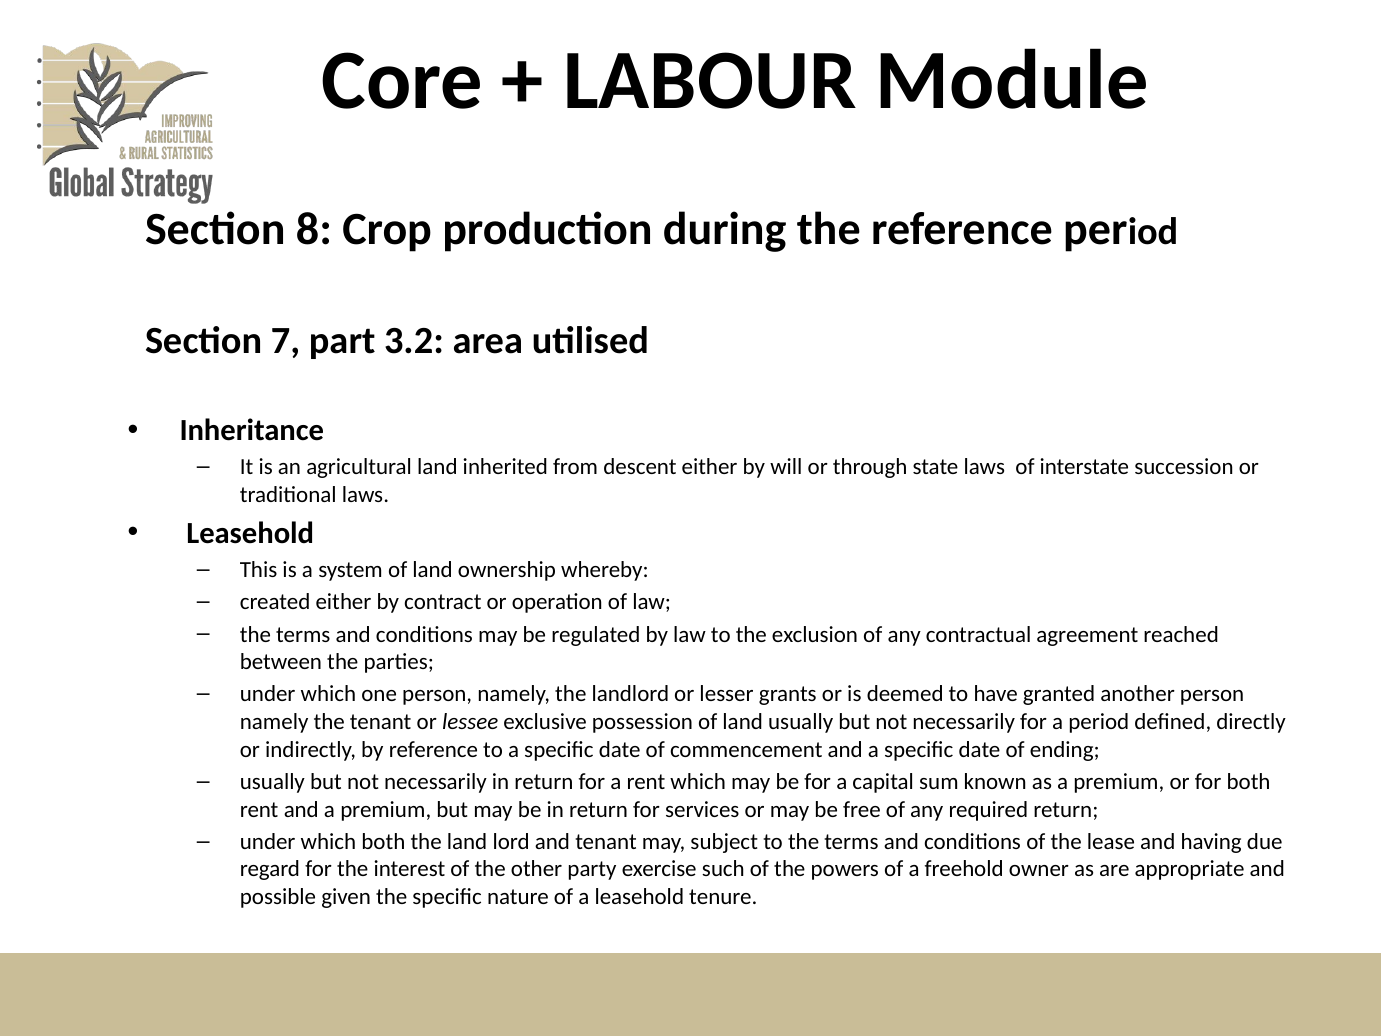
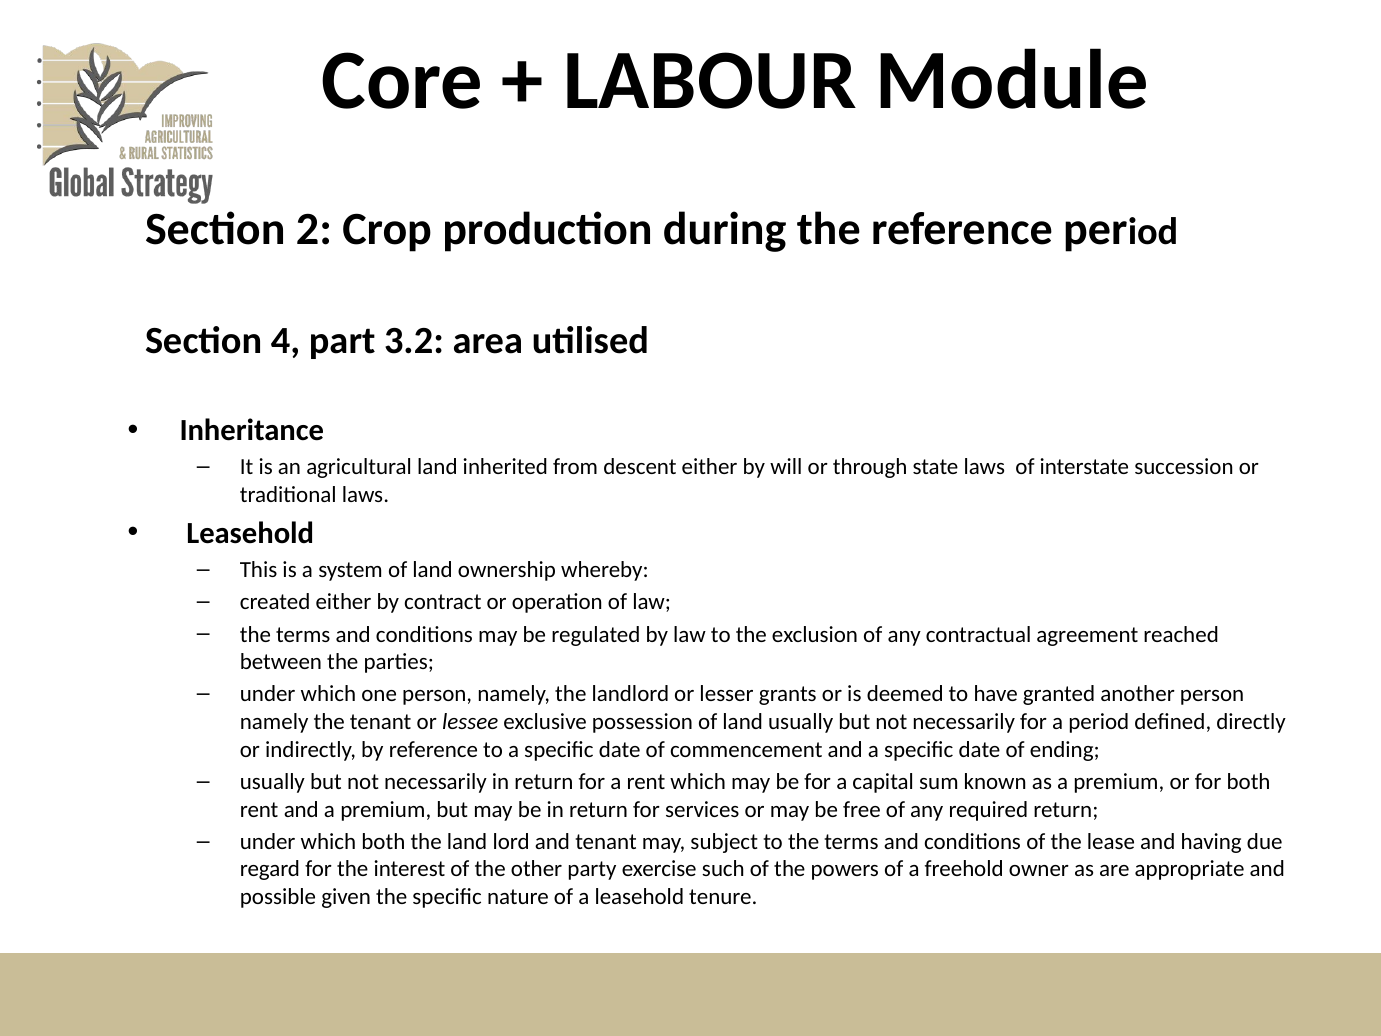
8: 8 -> 2 (314, 229)
7: 7 -> 4 (286, 341)
